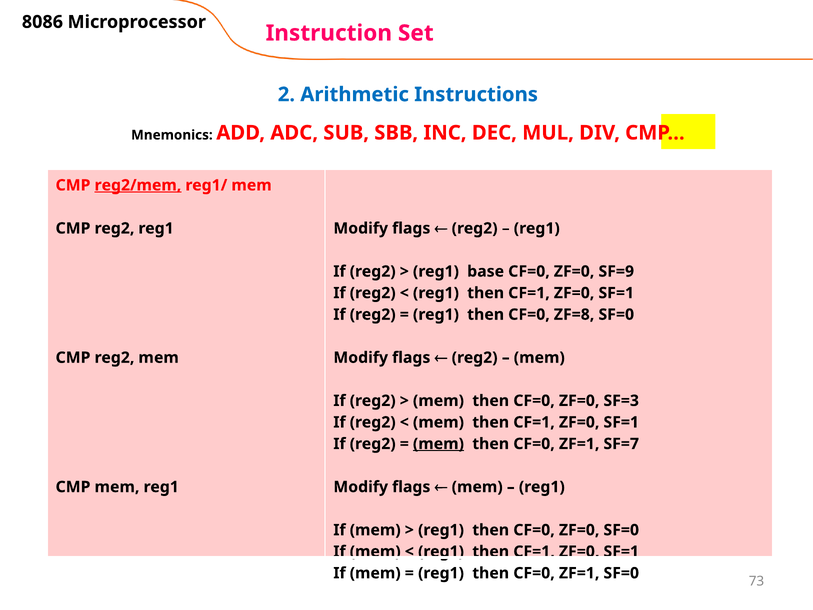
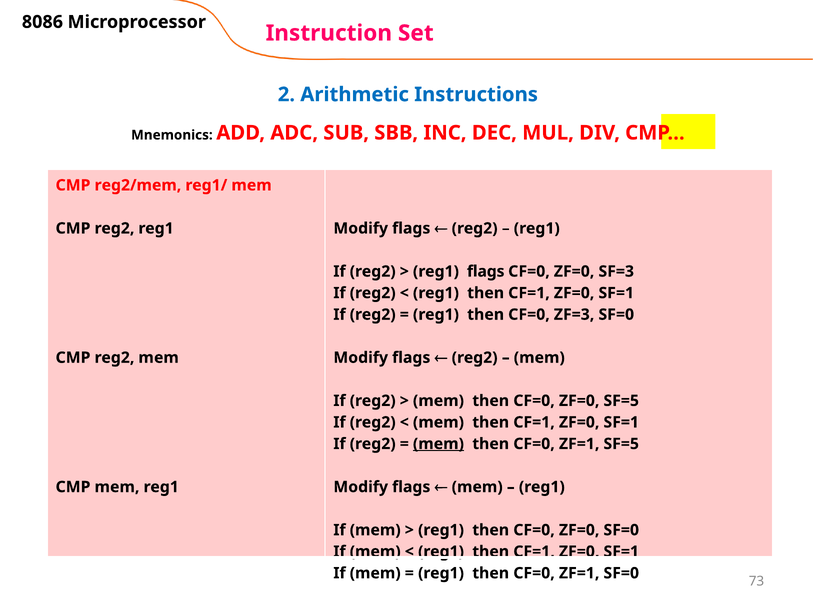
reg2/mem underline: present -> none (138, 185)
reg1 base: base -> flags (486, 271)
SF=9: SF=9 -> SF=3 (616, 271)
ZF=8: ZF=8 -> ZF=3 (574, 314)
ZF=0 SF=3: SF=3 -> SF=5 (621, 401)
ZF=1 SF=7: SF=7 -> SF=5 (621, 444)
